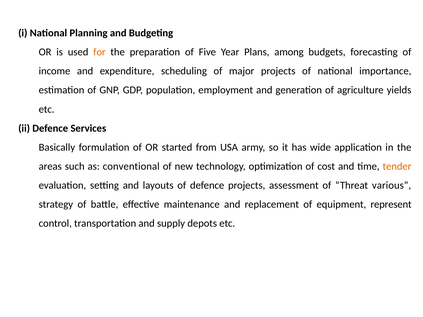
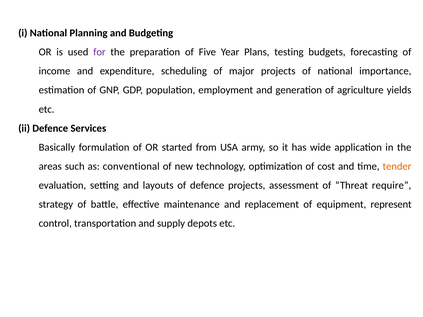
for colour: orange -> purple (99, 52)
among: among -> testing (289, 52)
various: various -> require (392, 185)
